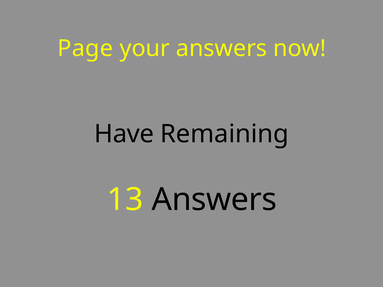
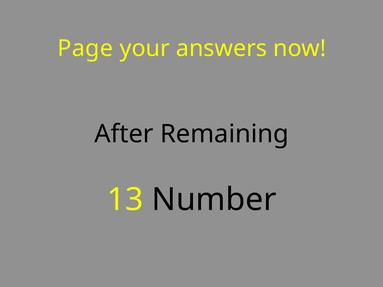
Have: Have -> After (124, 134)
13 Answers: Answers -> Number (214, 200)
